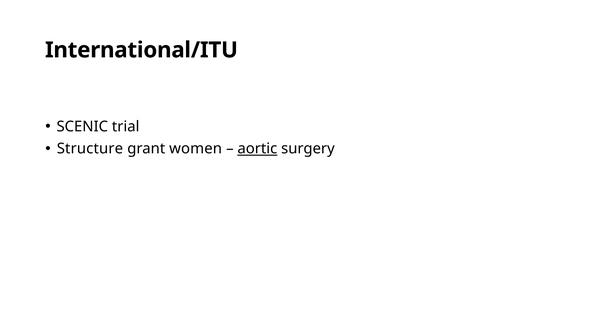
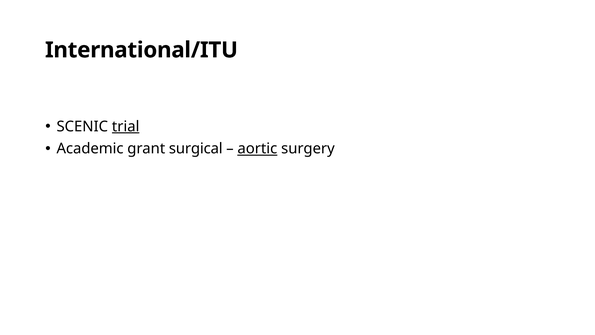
trial underline: none -> present (126, 126)
Structure: Structure -> Academic (90, 149)
women: women -> surgical (196, 149)
